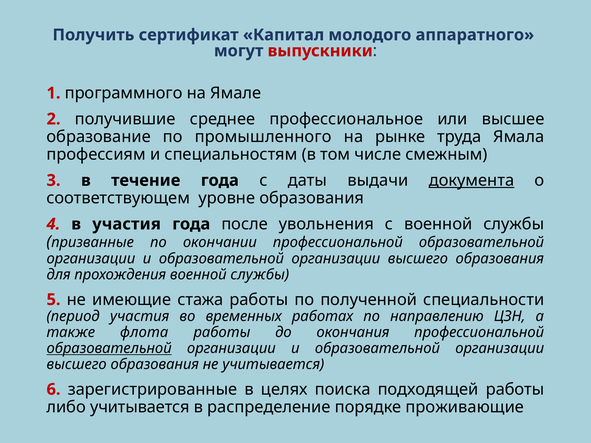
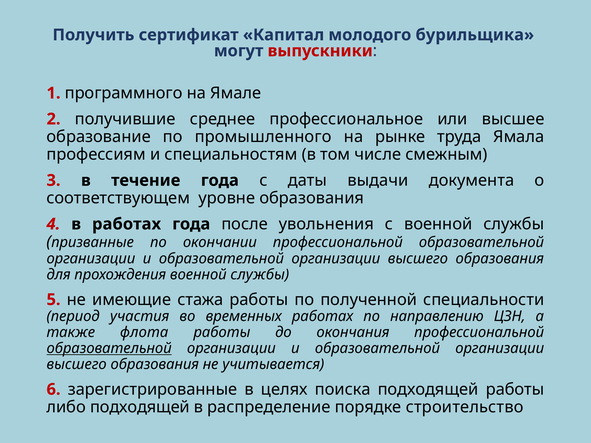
аппаратного: аппаратного -> бурильщика (475, 35)
документа underline: present -> none (471, 181)
в участия: участия -> работах (127, 224)
либо учитывается: учитывается -> подходящей (140, 407)
проживающие: проживающие -> строительство (465, 407)
